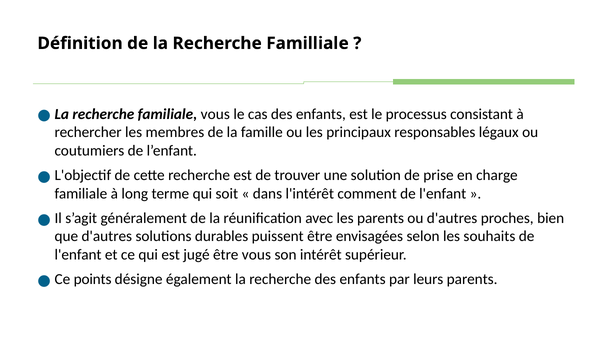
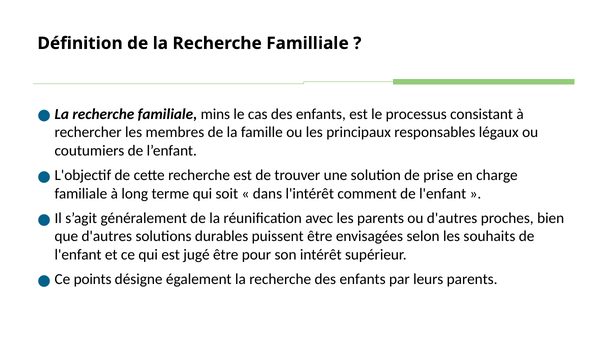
familiale vous: vous -> mins (215, 114)
être vous: vous -> pour (256, 255)
